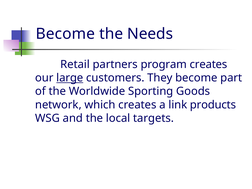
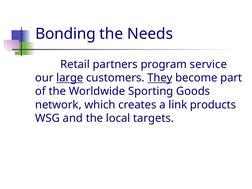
Become: Become -> Bonding (66, 34)
program creates: creates -> service (208, 64)
They underline: none -> present (160, 78)
